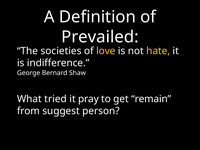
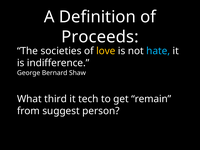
Prevailed: Prevailed -> Proceeds (100, 37)
hate colour: yellow -> light blue (158, 51)
tried: tried -> third (56, 99)
pray: pray -> tech (88, 99)
